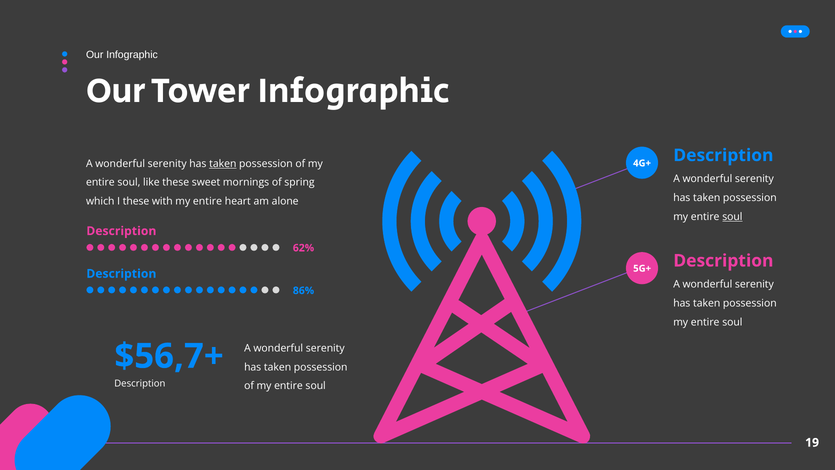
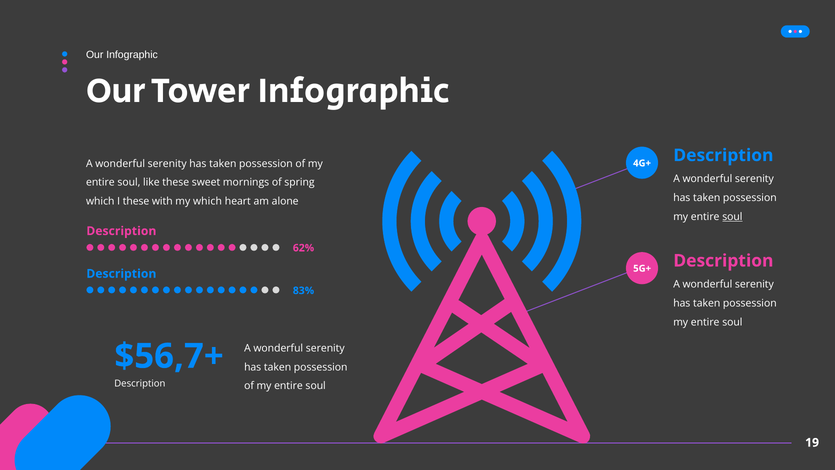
taken underline: present -> none (223, 164)
with my entire: entire -> which (207, 201)
86%: 86% -> 83% (303, 290)
